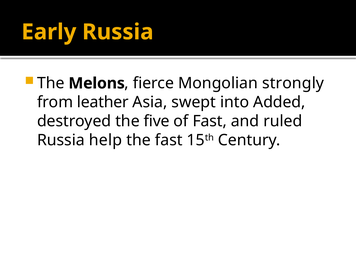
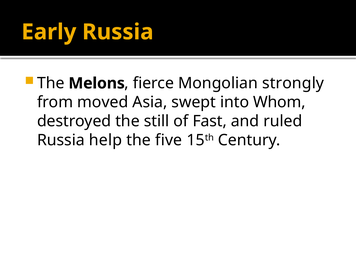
leather: leather -> moved (103, 102)
Added: Added -> Whom (279, 102)
five: five -> still (157, 121)
the fast: fast -> five (169, 140)
